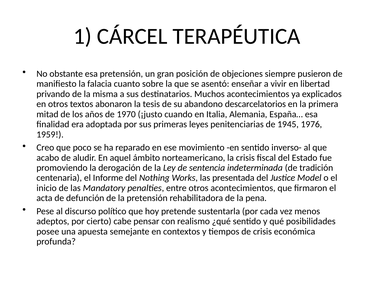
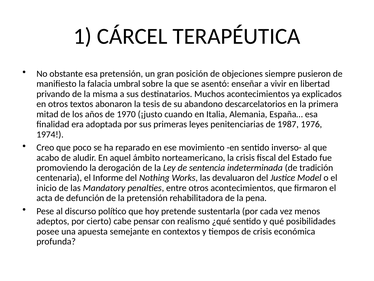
cuanto: cuanto -> umbral (127, 84)
1945: 1945 -> 1987 (288, 124)
1959: 1959 -> 1974 (50, 134)
presentada: presentada -> devaluaron (233, 178)
